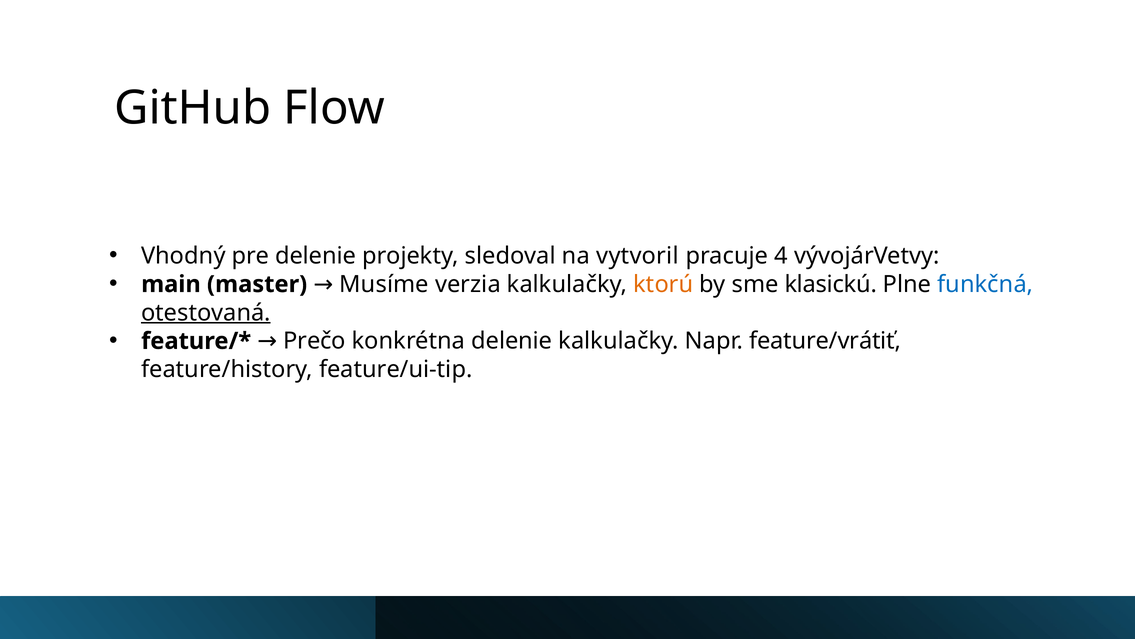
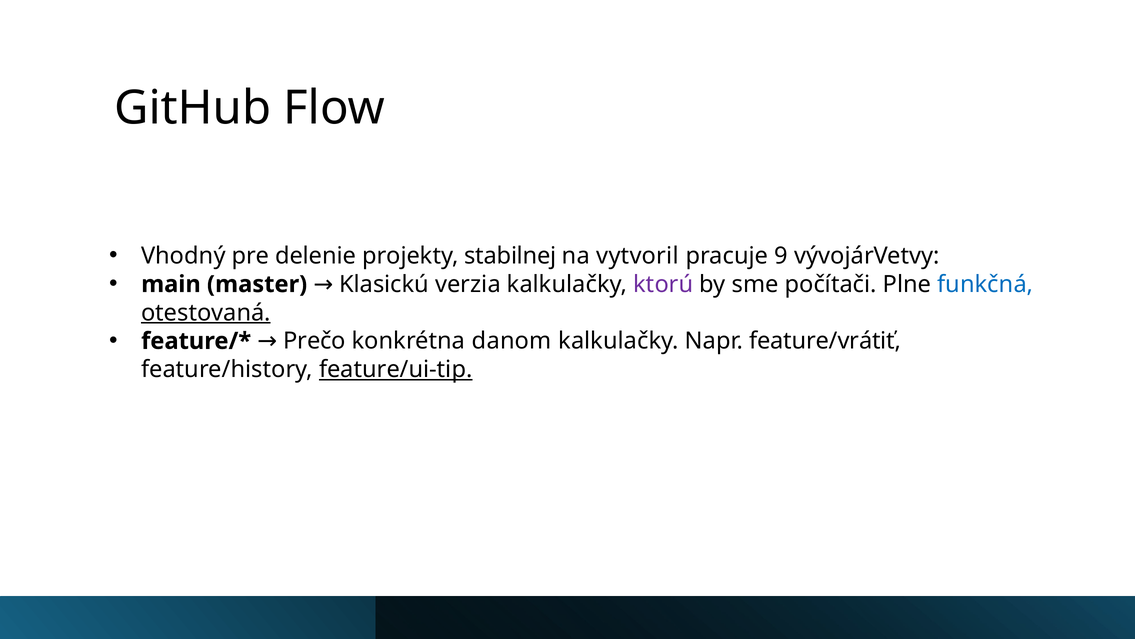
sledoval: sledoval -> stabilnej (510, 256)
4: 4 -> 9 (781, 256)
Musíme: Musíme -> Klasickú (384, 284)
ktorú colour: orange -> purple (663, 284)
klasickú: klasickú -> počítači (831, 284)
konkrétna delenie: delenie -> danom (512, 341)
feature/ui-tip underline: none -> present (396, 369)
